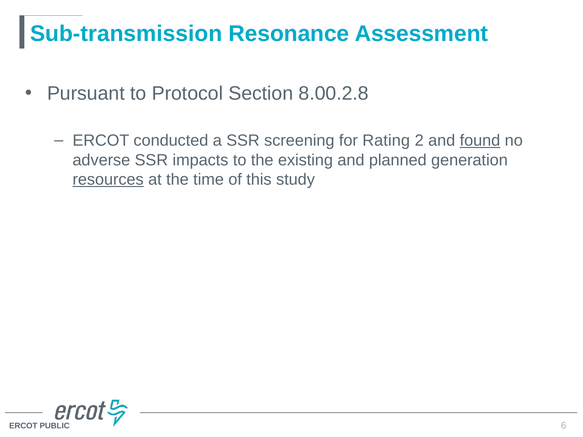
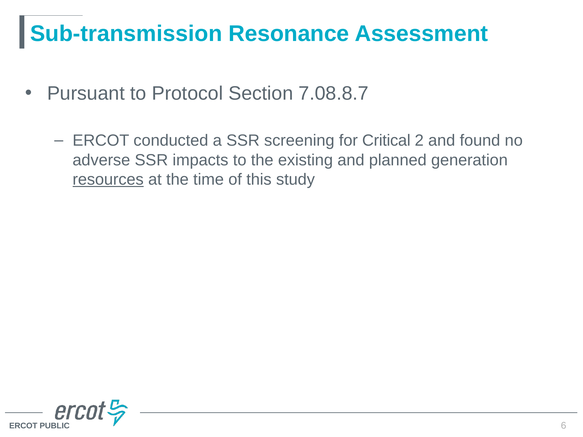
8.00.2.8: 8.00.2.8 -> 7.08.8.7 (334, 94)
Rating: Rating -> Critical (386, 141)
found underline: present -> none (480, 141)
